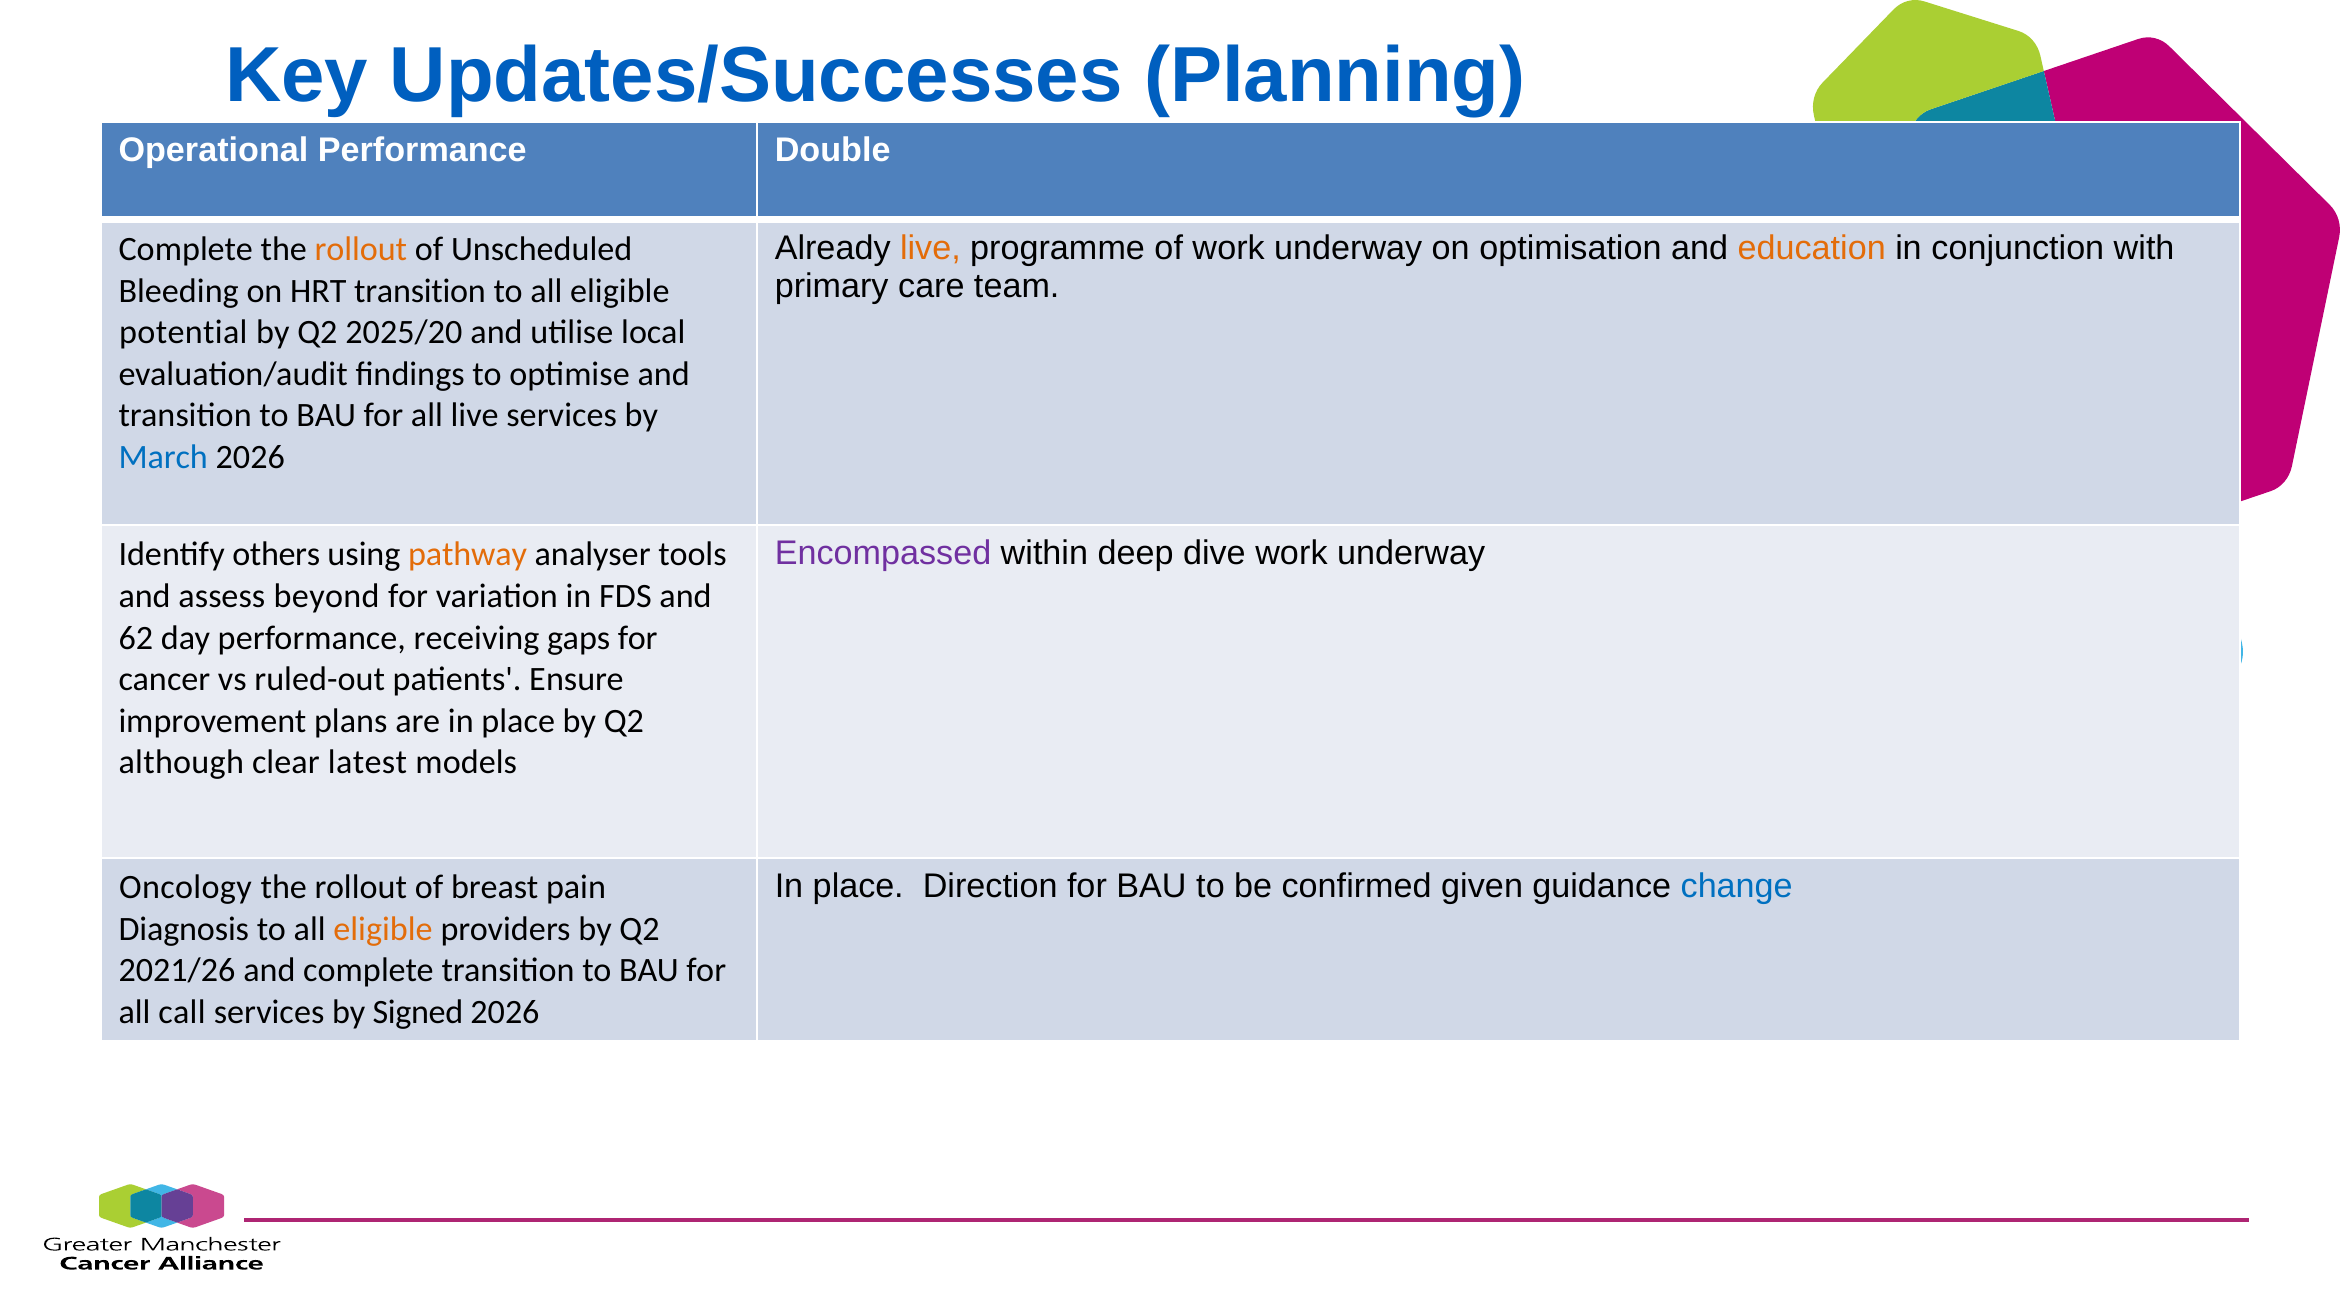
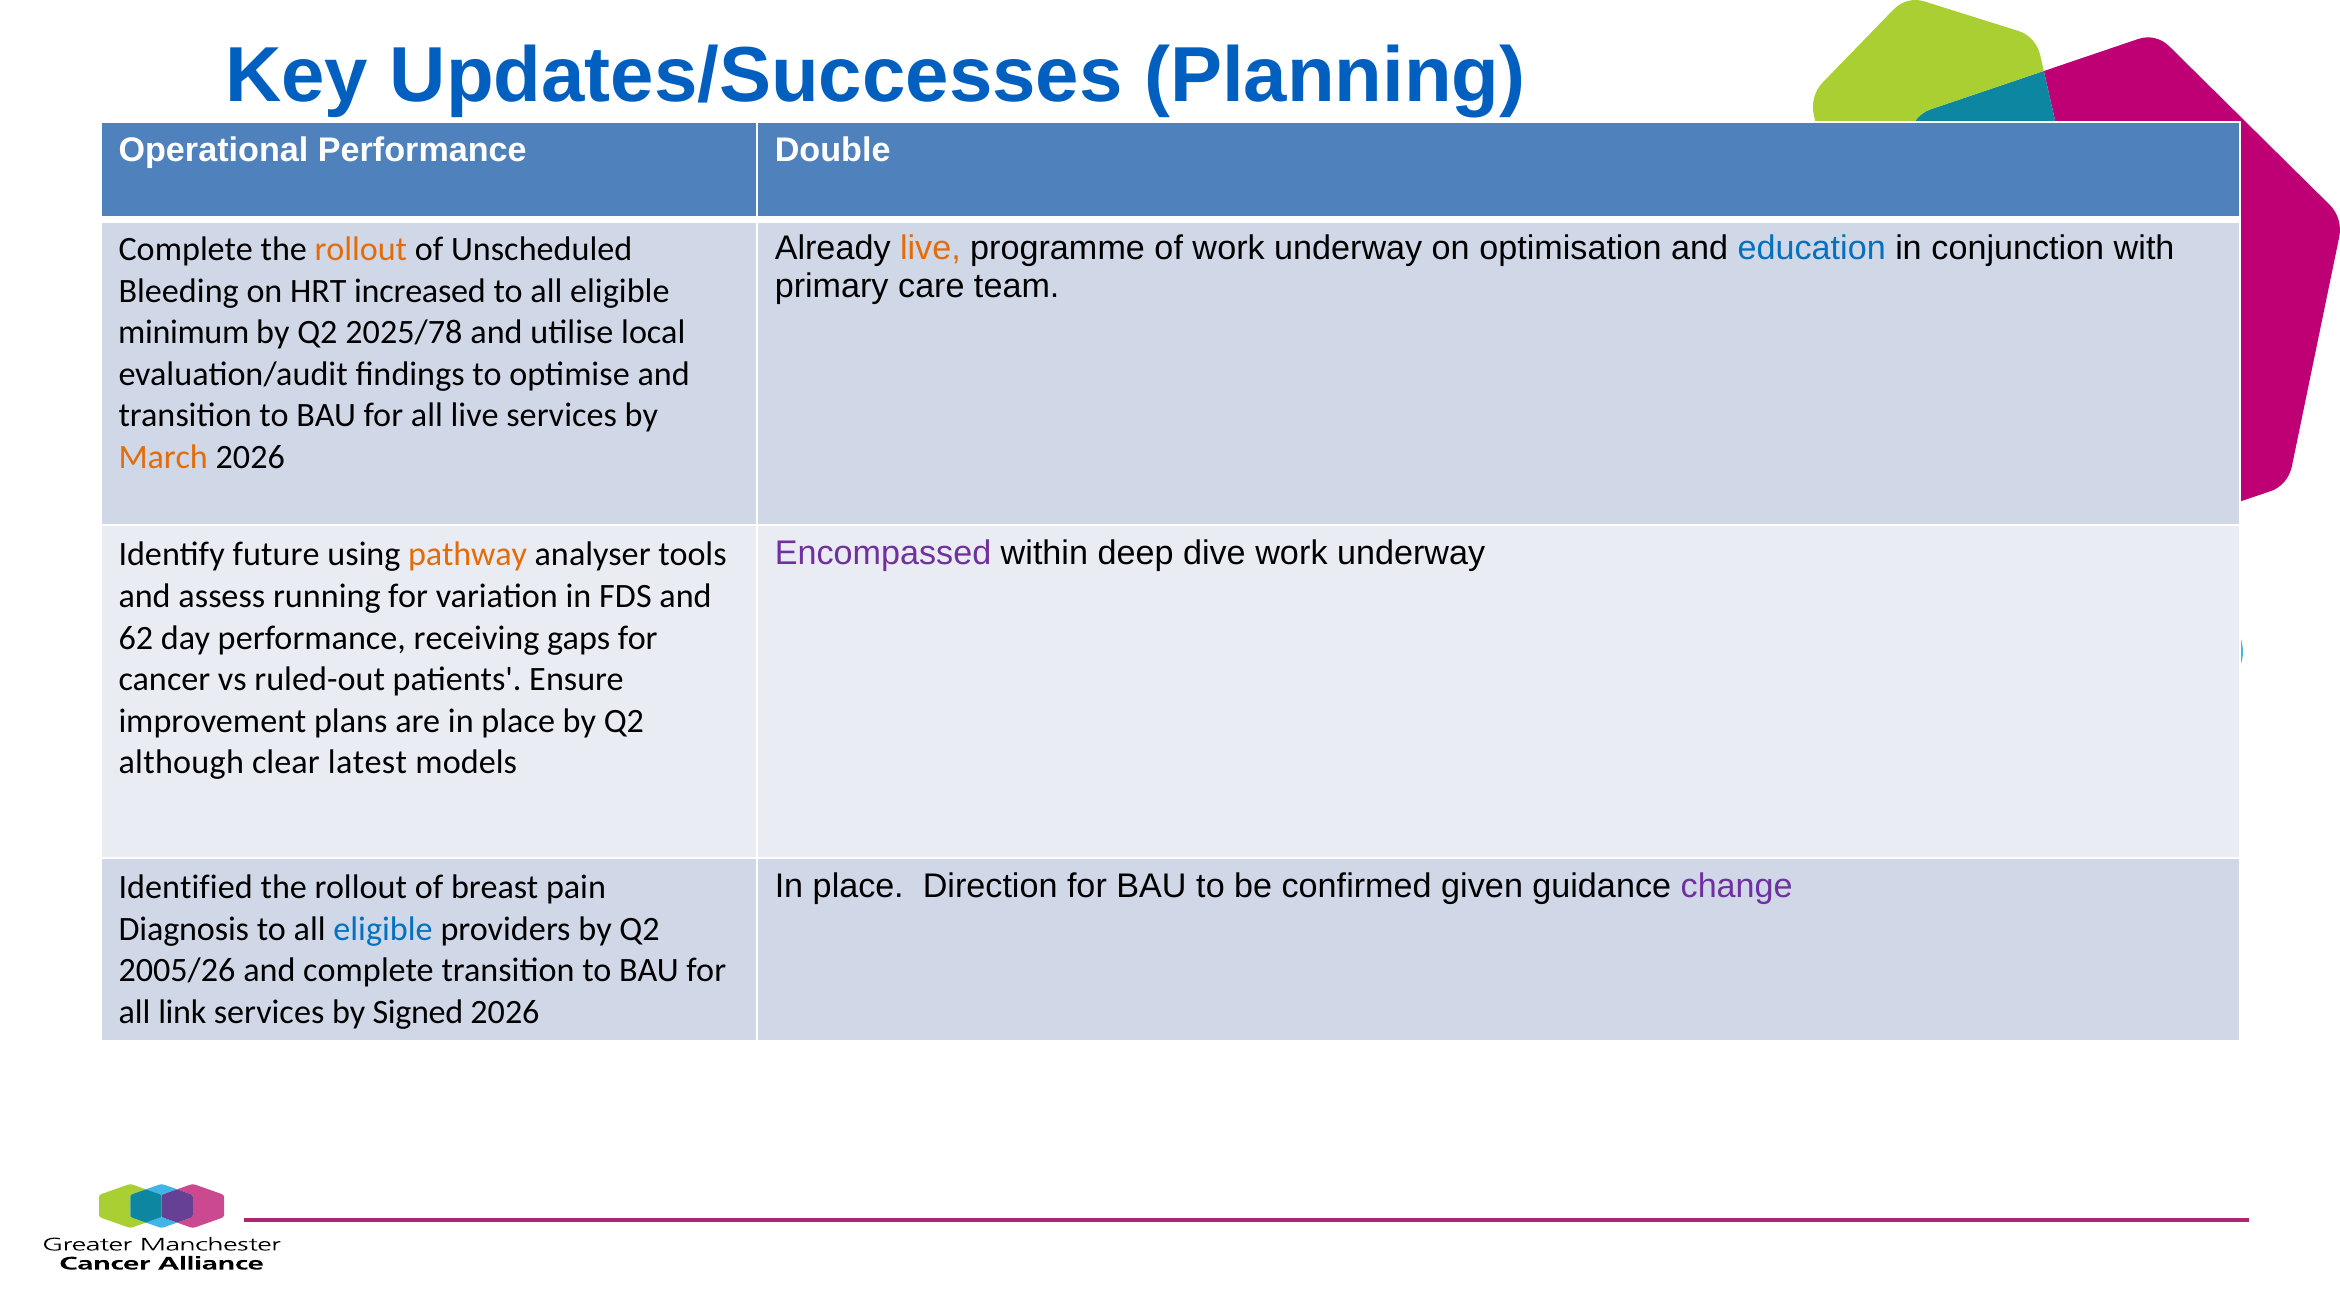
education colour: orange -> blue (1812, 248)
HRT transition: transition -> increased (420, 291)
potential: potential -> minimum (184, 333)
2025/20: 2025/20 -> 2025/78 (404, 333)
March colour: blue -> orange (163, 457)
others: others -> future (276, 555)
beyond: beyond -> running (327, 596)
change colour: blue -> purple (1737, 886)
Oncology: Oncology -> Identified (186, 888)
eligible colour: orange -> blue (383, 929)
2021/26: 2021/26 -> 2005/26 (177, 971)
all call: call -> link (182, 1012)
